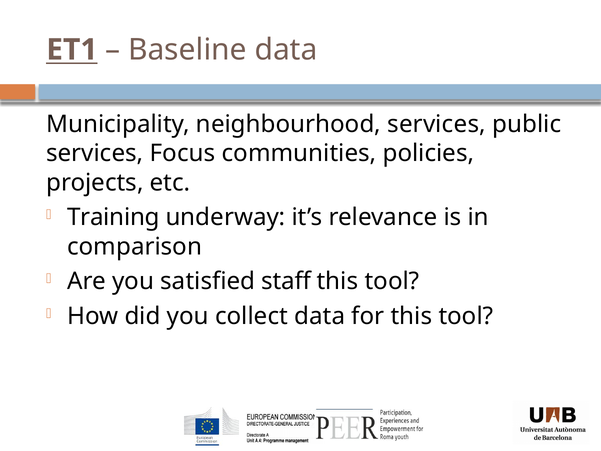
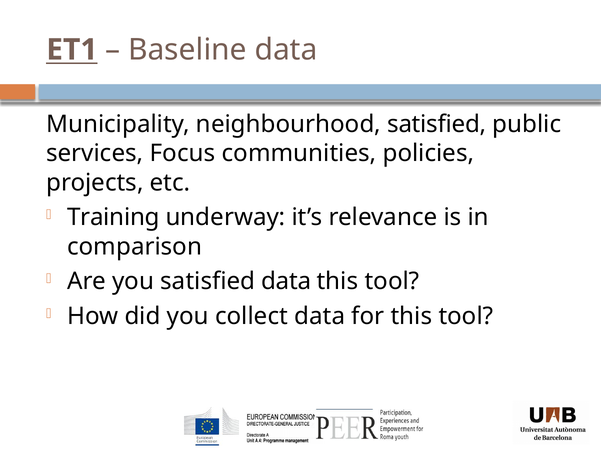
neighbourhood services: services -> satisfied (437, 124)
satisfied staff: staff -> data (286, 281)
